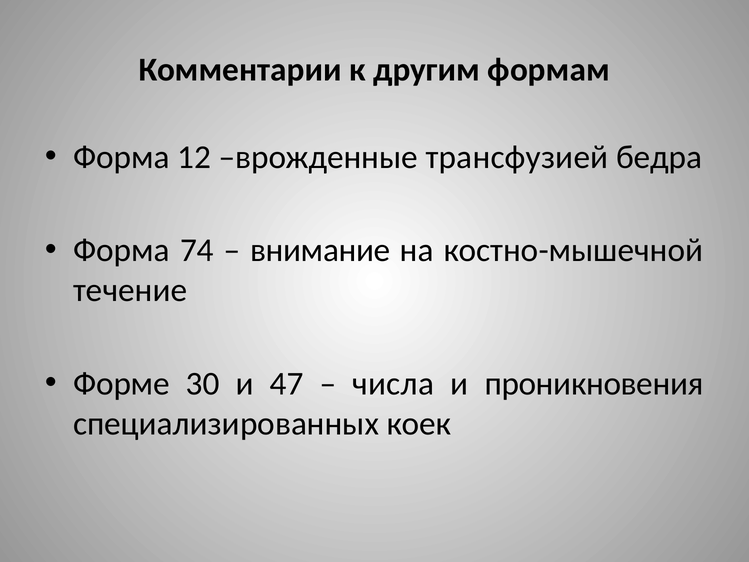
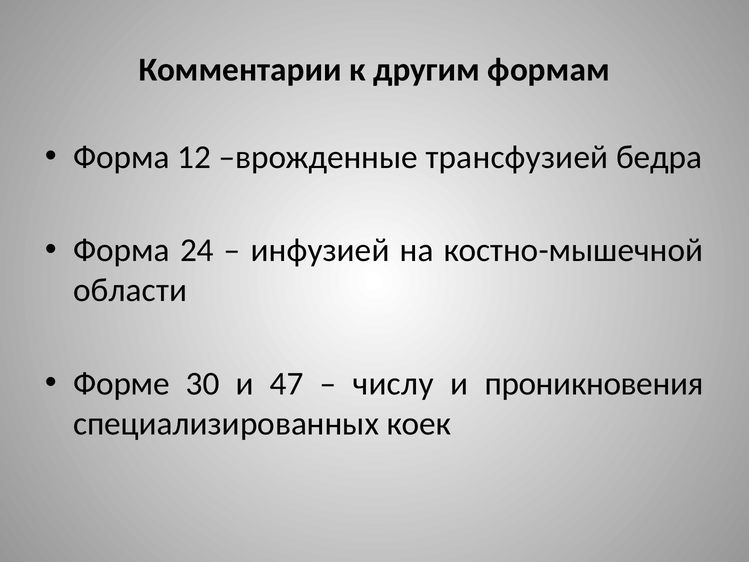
74: 74 -> 24 (197, 250)
внимание: внимание -> инфузией (320, 250)
течение: течение -> области (130, 290)
числа: числа -> числу (393, 384)
